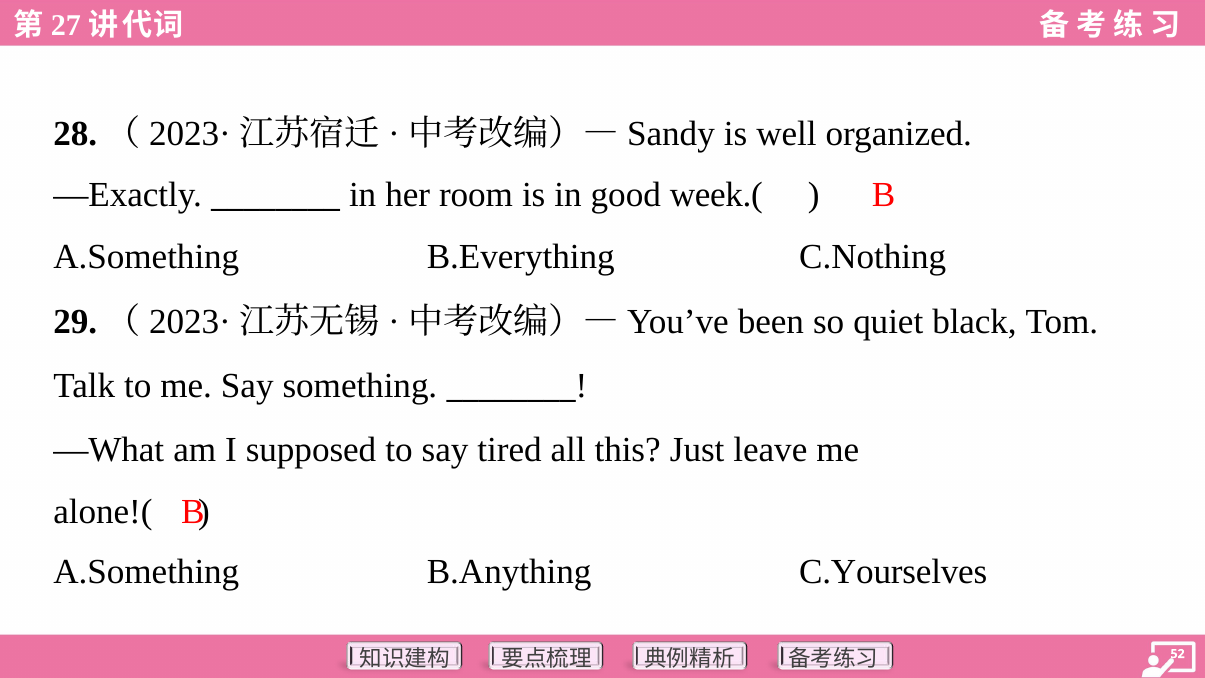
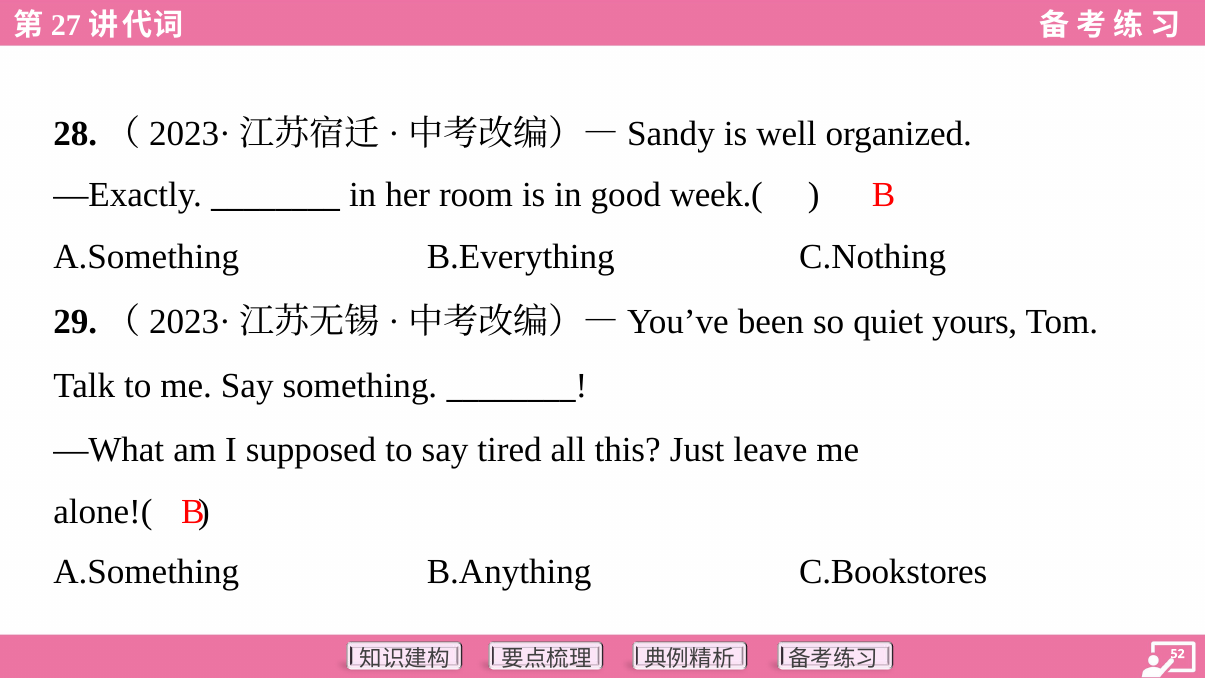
black: black -> yours (975, 322)
C.Yourselves: C.Yourselves -> C.Bookstores (893, 572)
